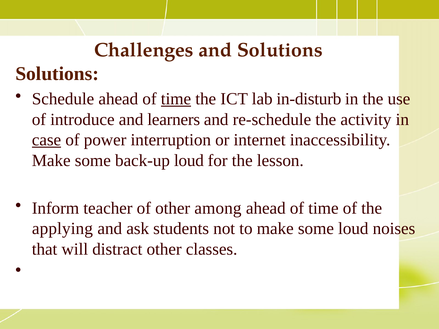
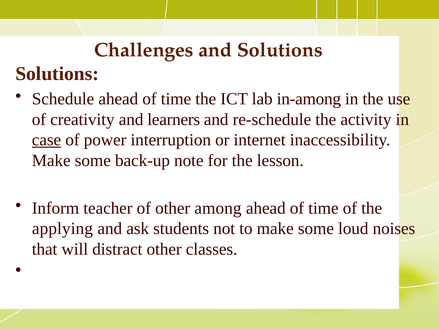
time underline: present -> none (176, 99)
in-disturb: in-disturb -> in-among (309, 99)
introduce: introduce -> creativity (82, 120)
back-up loud: loud -> note (189, 161)
